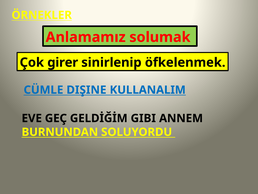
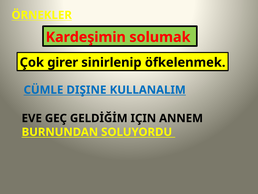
Anlamamız: Anlamamız -> Kardeşimin (86, 37)
GIBI: GIBI -> IÇIN (143, 118)
